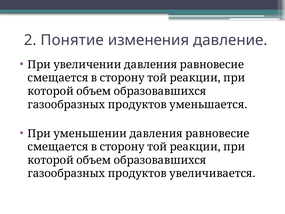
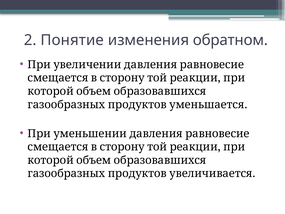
давление: давление -> обратном (230, 40)
